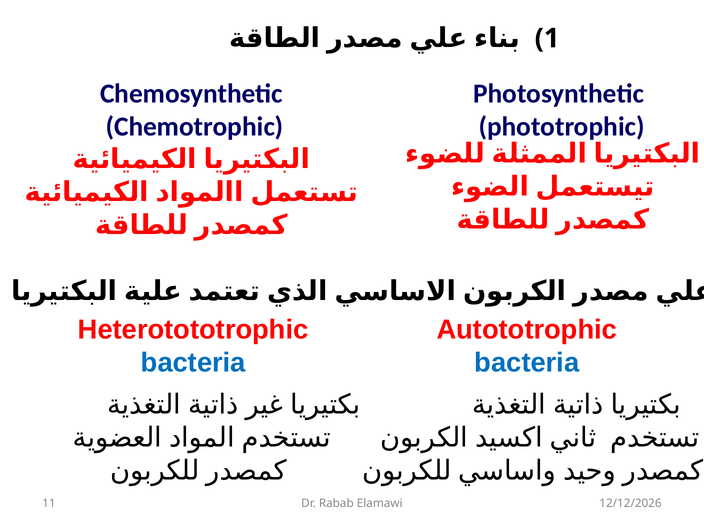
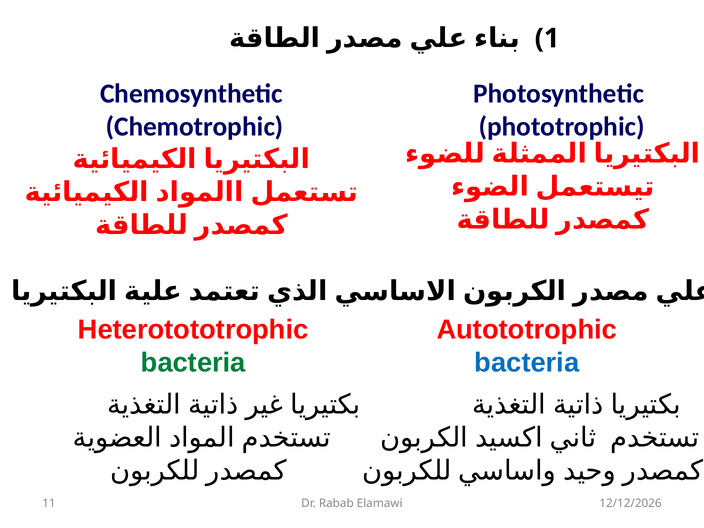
bacteria colour: blue -> green (193, 363)
